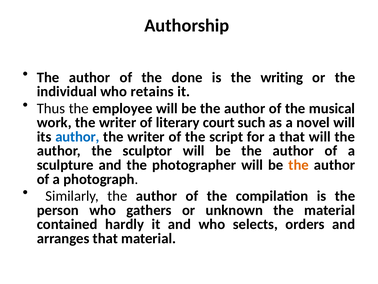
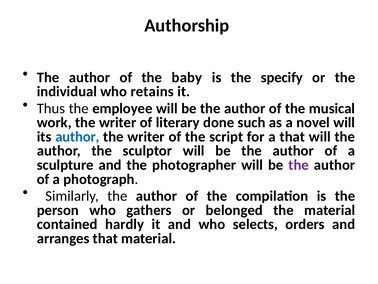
done: done -> baby (187, 77)
writing: writing -> specify (282, 77)
court: court -> done (219, 122)
the colour: orange -> purple (299, 165)
unknown: unknown -> belonged (234, 210)
